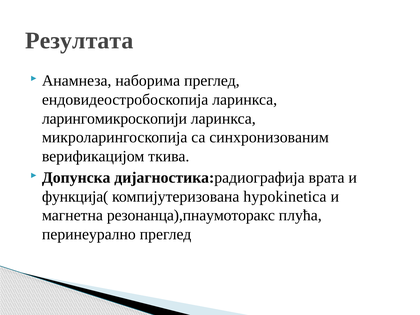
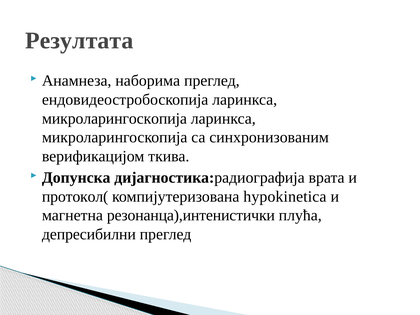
ларингомикроскопији: ларингомикроскопији -> микроларингоскопија (114, 119)
функција(: функција( -> протокол( (75, 197)
резонанца),пнаумоторакс: резонанца),пнаумоторакс -> резонанца),интенистички (191, 215)
перинеурално: перинеурално -> депресибилни (89, 234)
